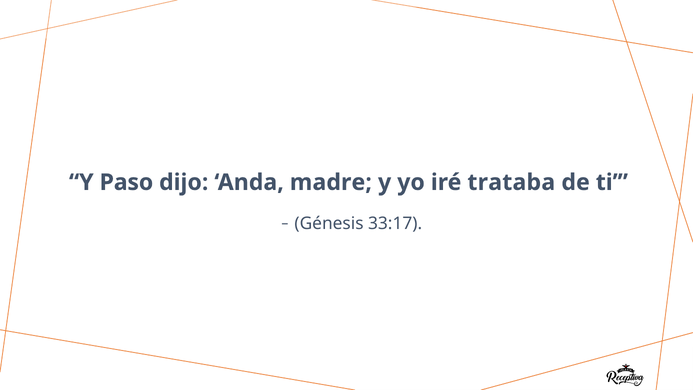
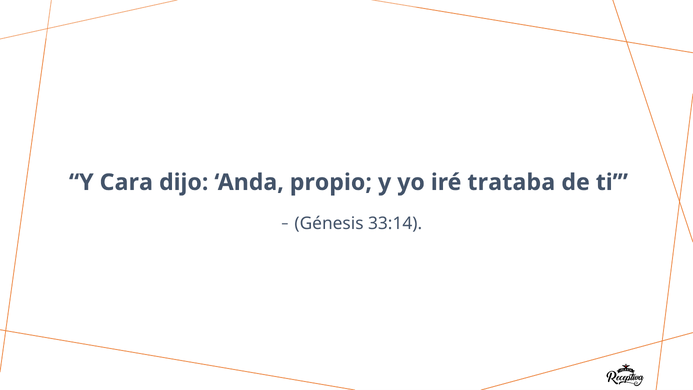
Paso: Paso -> Cara (126, 182)
madre: madre -> propio (331, 182)
33:17: 33:17 -> 33:14 (395, 223)
